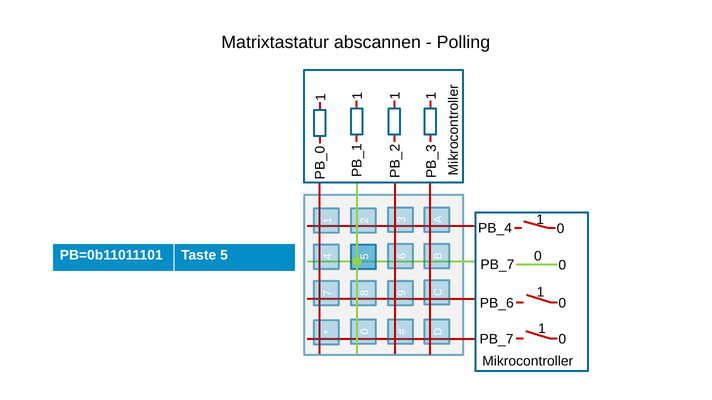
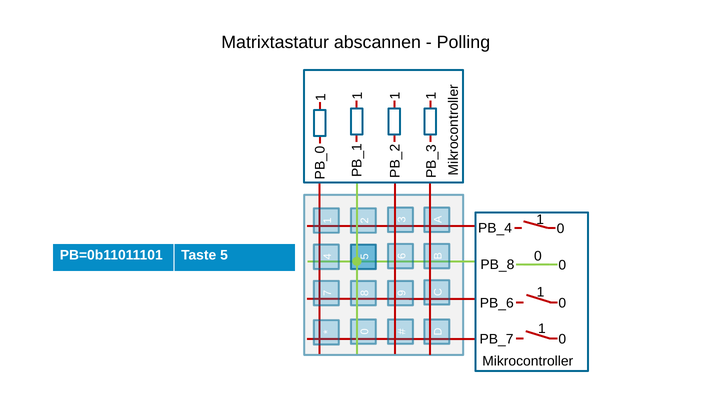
PB_7: PB_7 -> PB_8 (497, 265)
